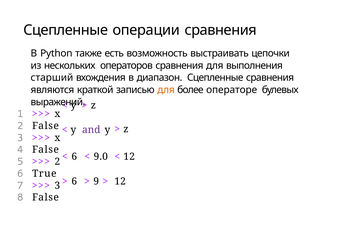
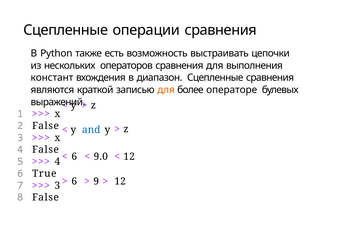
старший: старший -> констант (52, 78)
and colour: purple -> blue (91, 130)
2: 2 -> 4 (57, 162)
